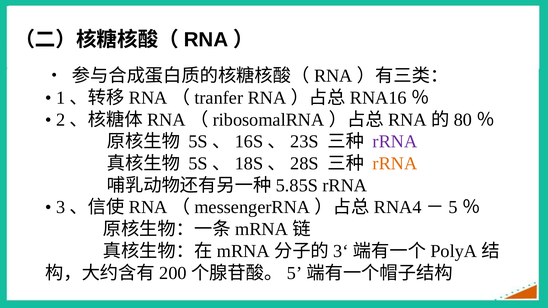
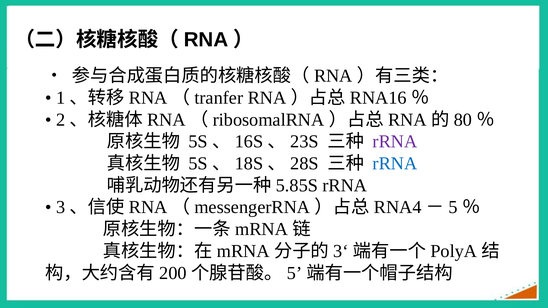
rRNA colour: orange -> blue (395, 164)
